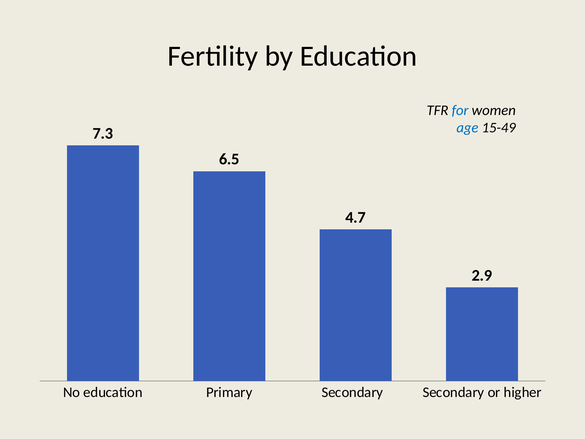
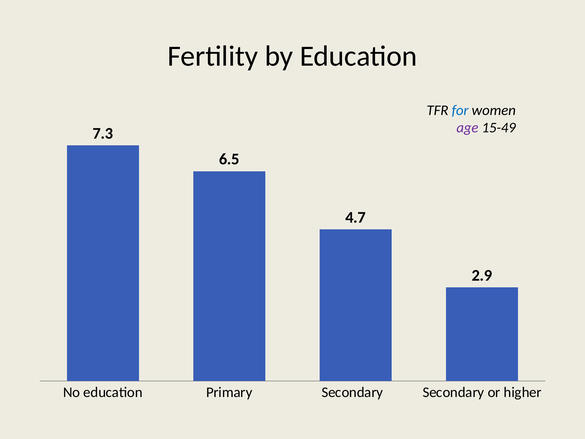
age colour: blue -> purple (467, 128)
